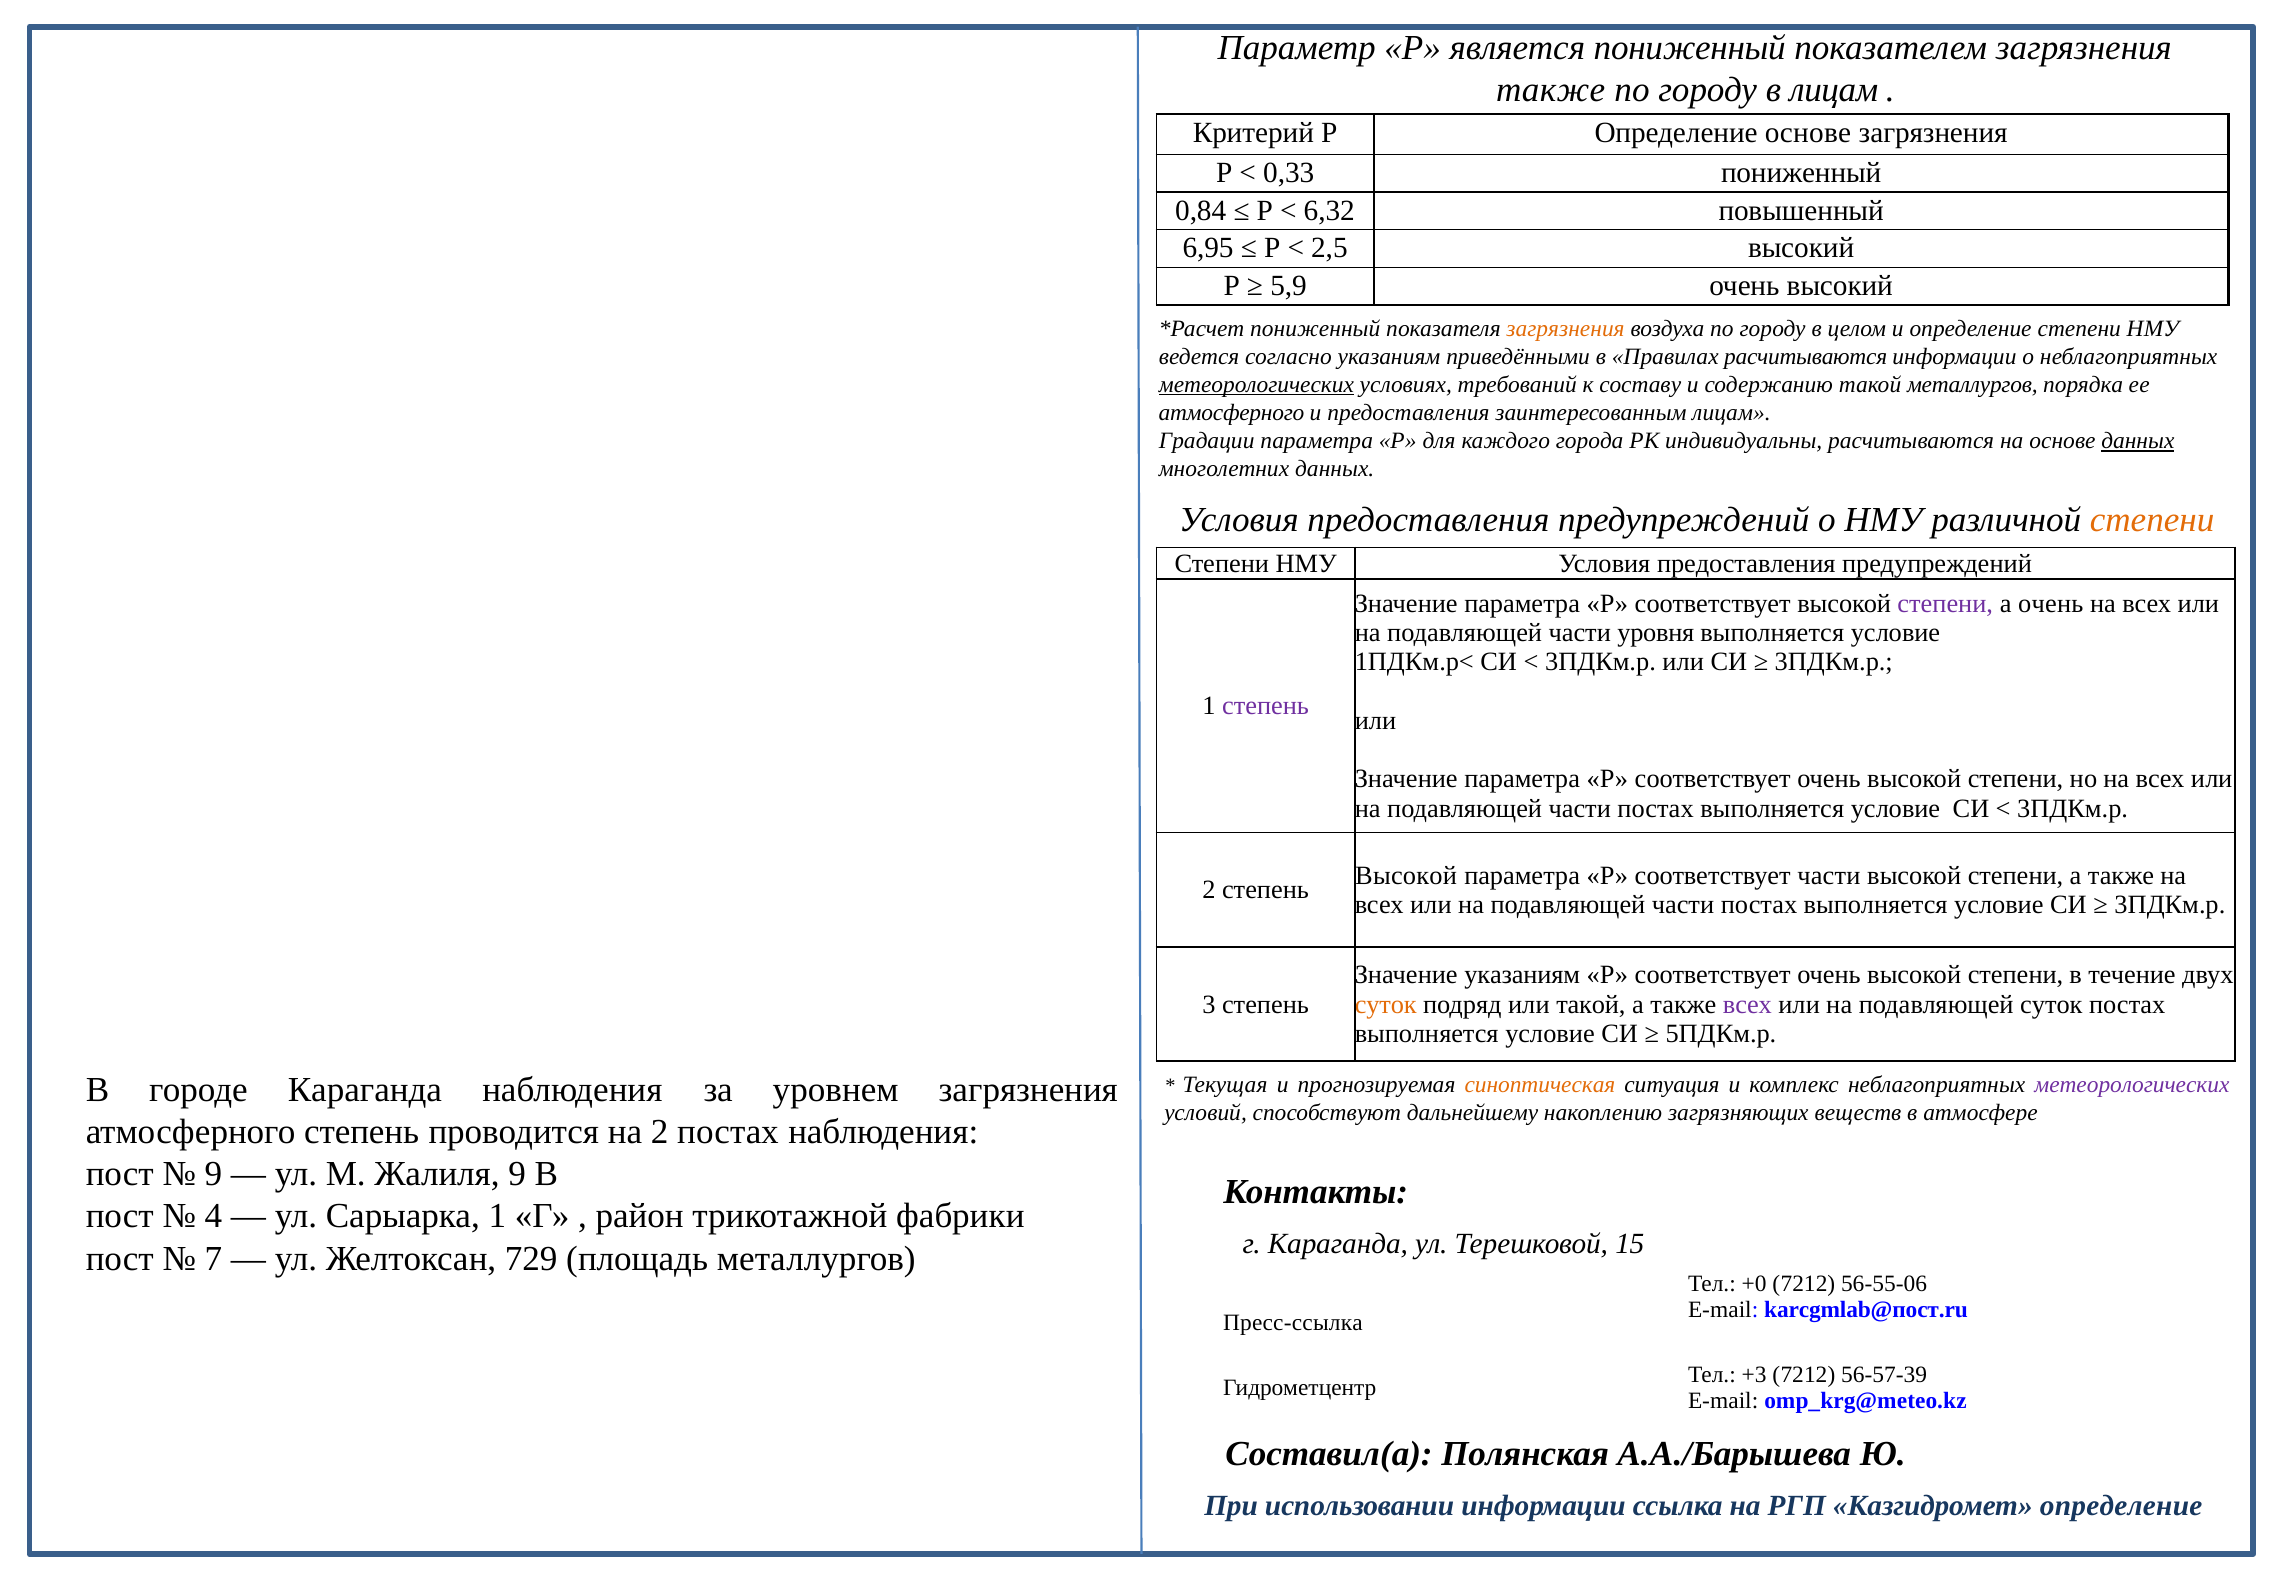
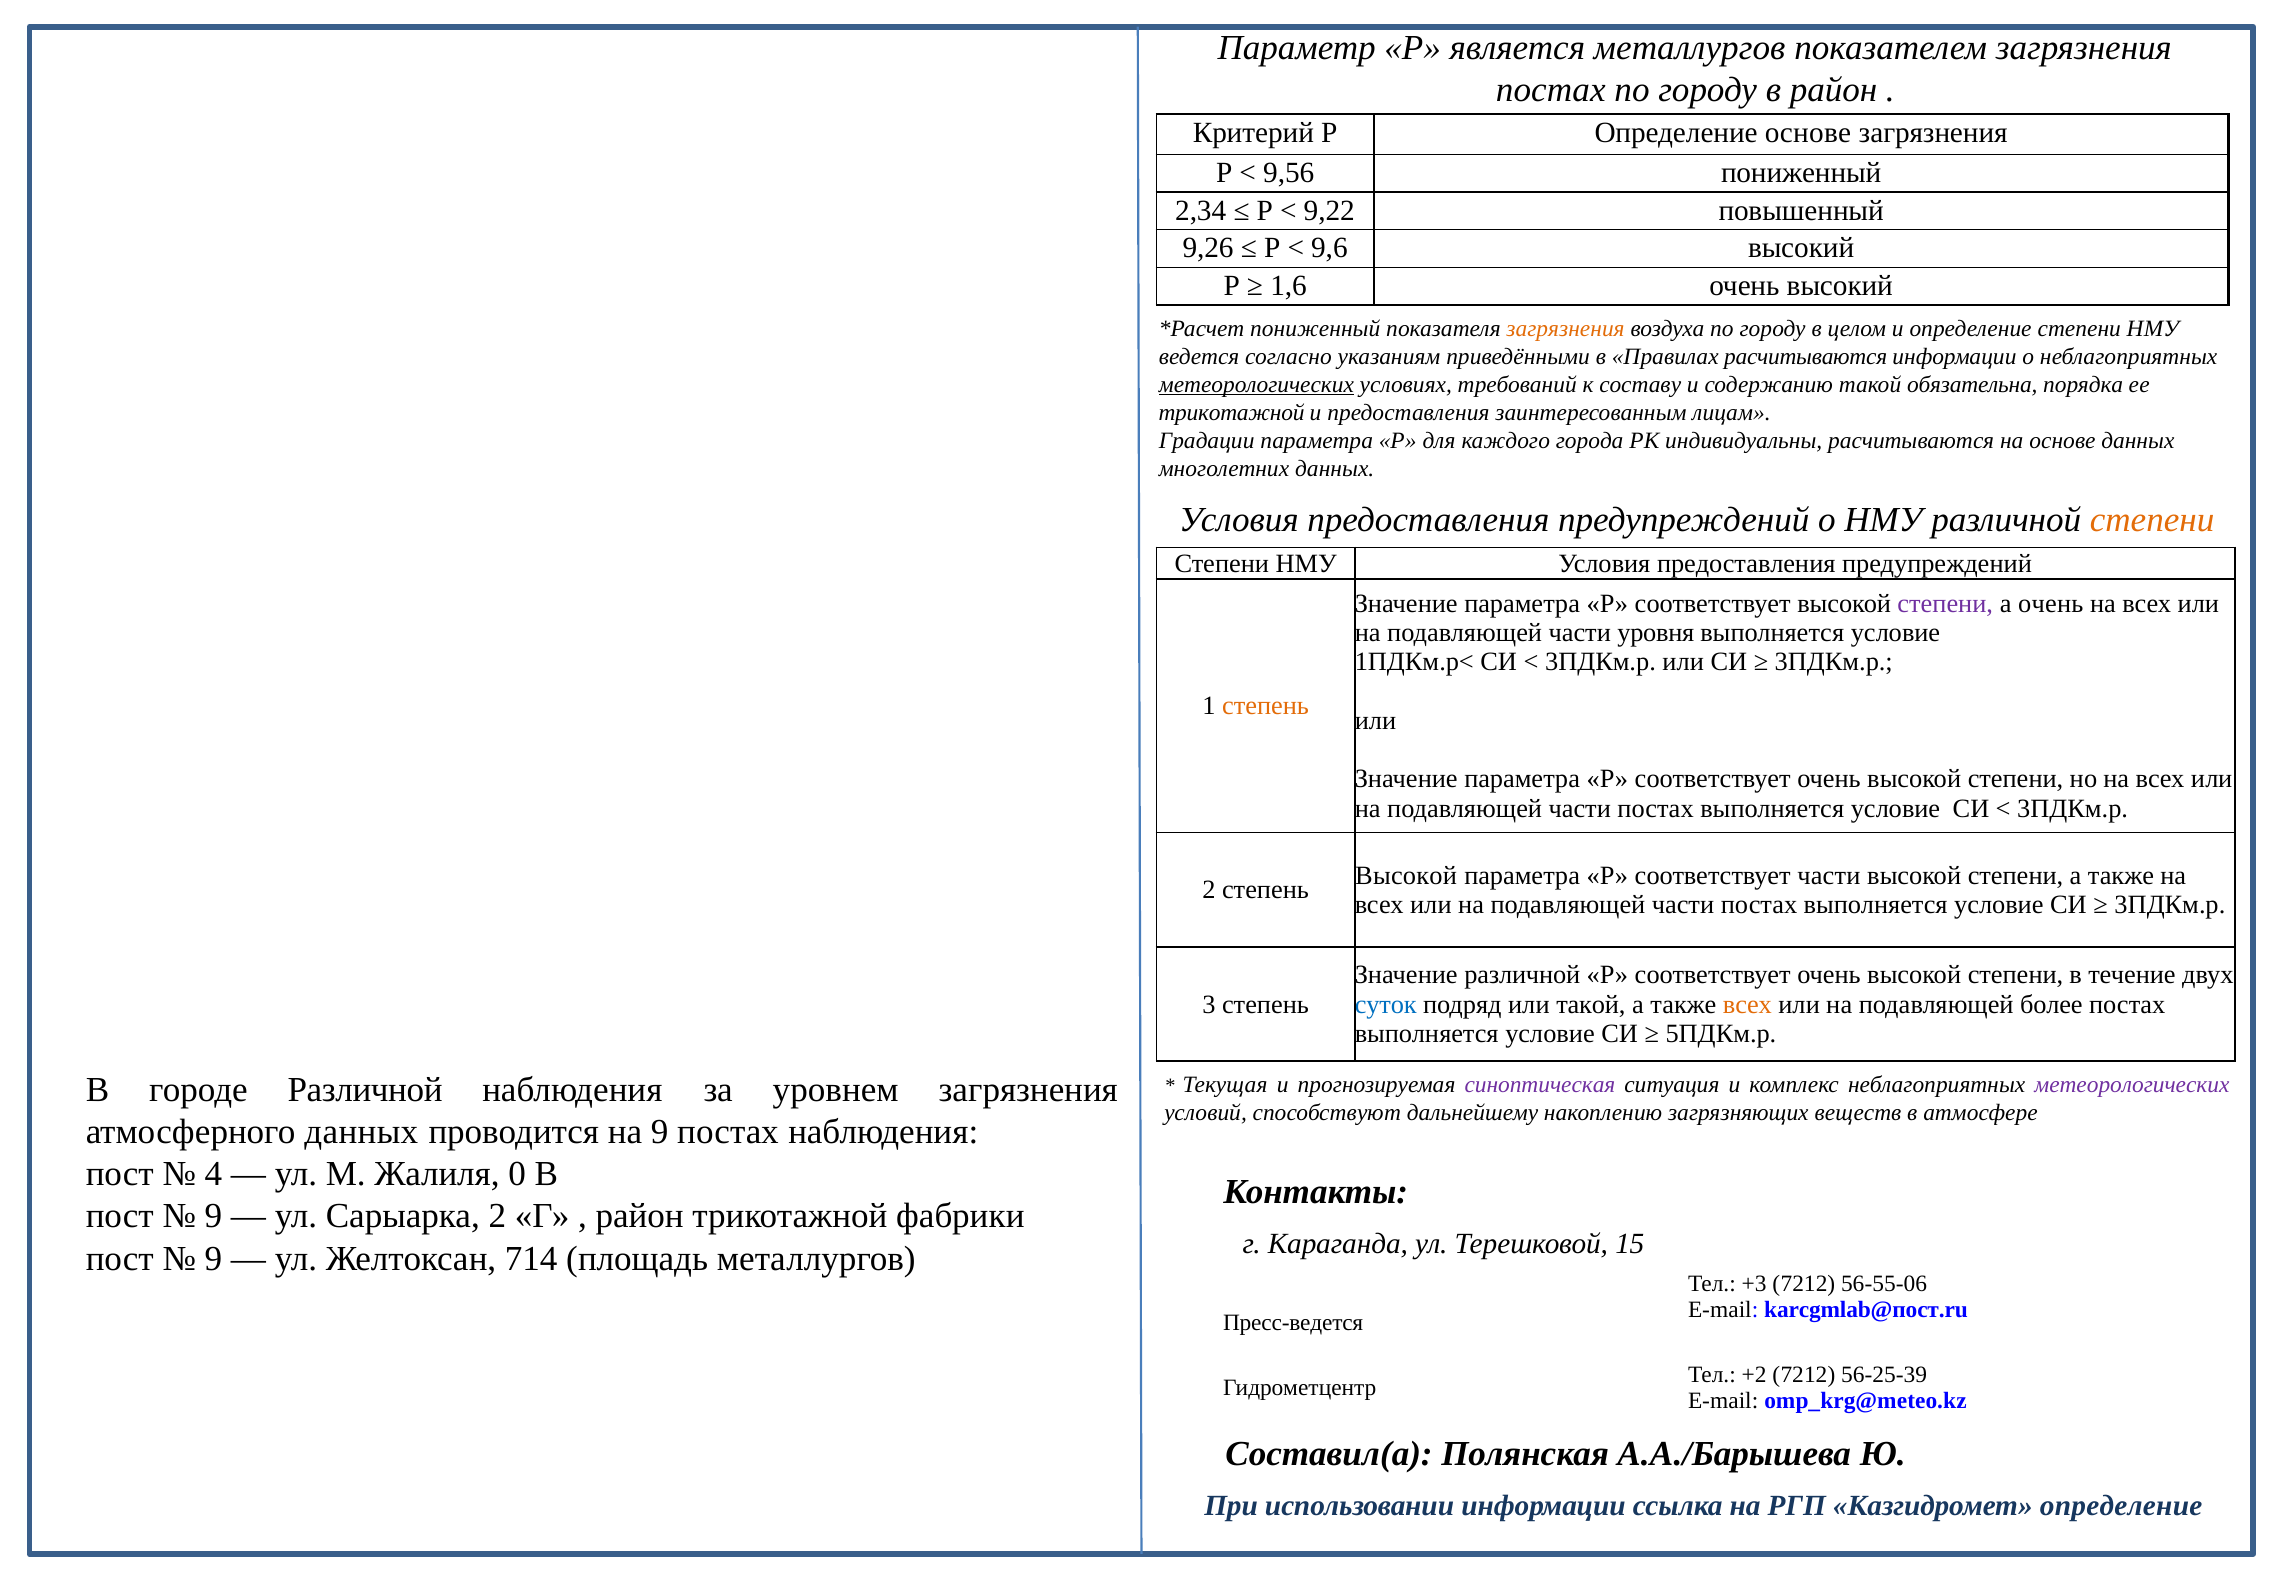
является пониженный: пониженный -> металлургов (1690, 48)
также: также -> постах (1551, 90)
в лицам: лицам -> район (1834, 90)
0,33: 0,33 -> 9,56 (1289, 173)
0,84: 0,84 -> 2,34 (1201, 210)
6,32: 6,32 -> 9,22 (1329, 210)
6,95: 6,95 -> 9,26 (1208, 248)
2,5: 2,5 -> 9,6 (1329, 248)
5,9: 5,9 -> 1,6 (1289, 286)
такой металлургов: металлургов -> обязательна (1972, 385)
атмосферного: атмосферного -> трикотажной (1231, 413)
данных underline: present -> none (2138, 441)
степень colour: purple -> orange (1266, 706)
Значение указаниям: указаниям -> различной (1522, 975)
суток colour: orange -> blue (1386, 1004)
всех colour: purple -> orange (1747, 1004)
подавляющей суток: суток -> более (2051, 1004)
городе Караганда: Караганда -> Различной (365, 1090)
синоптическая colour: orange -> purple (1540, 1085)
атмосферного степень: степень -> данных (361, 1132)
на 2: 2 -> 9 (660, 1132)
9: 9 -> 4 (213, 1174)
Жалиля 9: 9 -> 0 (517, 1174)
4: 4 -> 9 (213, 1216)
Сарыарка 1: 1 -> 2 (497, 1216)
7: 7 -> 9 (213, 1258)
729: 729 -> 714 (531, 1258)
+0: +0 -> +3 (1754, 1283)
Пресс-ссылка: Пресс-ссылка -> Пресс-ведется (1293, 1322)
+3: +3 -> +2 (1754, 1375)
56-57-39: 56-57-39 -> 56-25-39 (1884, 1375)
